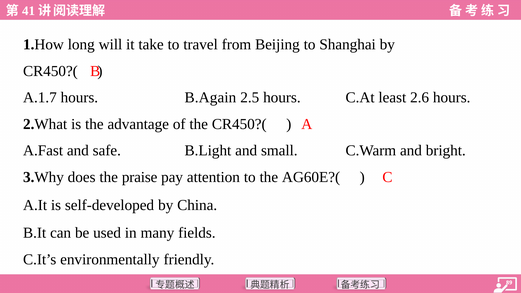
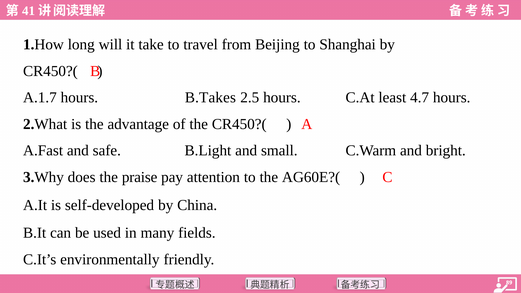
B.Again: B.Again -> B.Takes (210, 98)
2.6: 2.6 -> 4.7 (420, 98)
